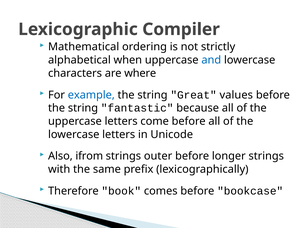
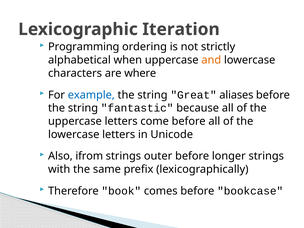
Compiler: Compiler -> Iteration (181, 29)
Mathematical: Mathematical -> Programming (84, 47)
and colour: blue -> orange (211, 60)
values: values -> aliases (236, 95)
